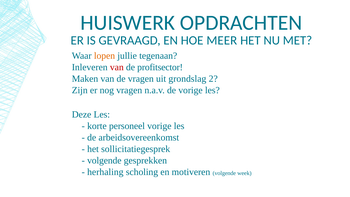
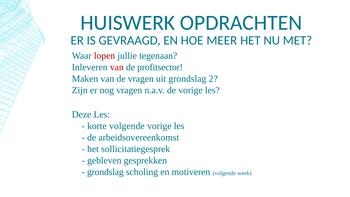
lopen colour: orange -> red (104, 56)
korte personeel: personeel -> volgende (127, 126)
volgende: volgende -> gebleven (104, 160)
herhaling: herhaling -> grondslag (105, 172)
